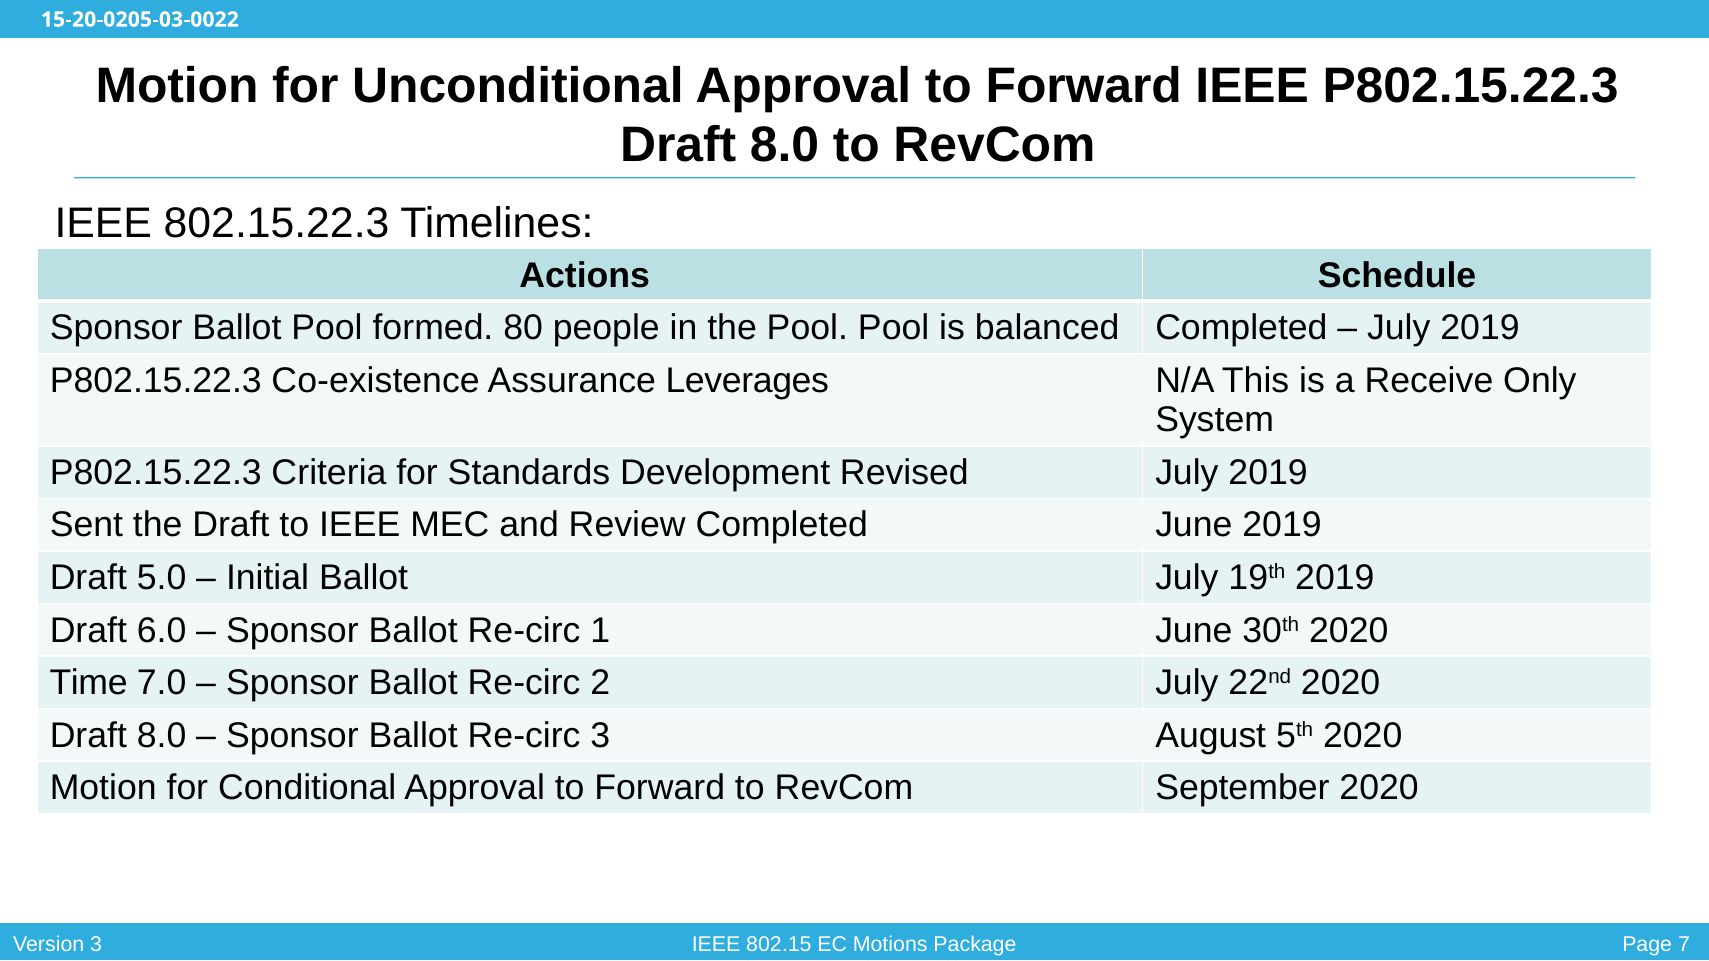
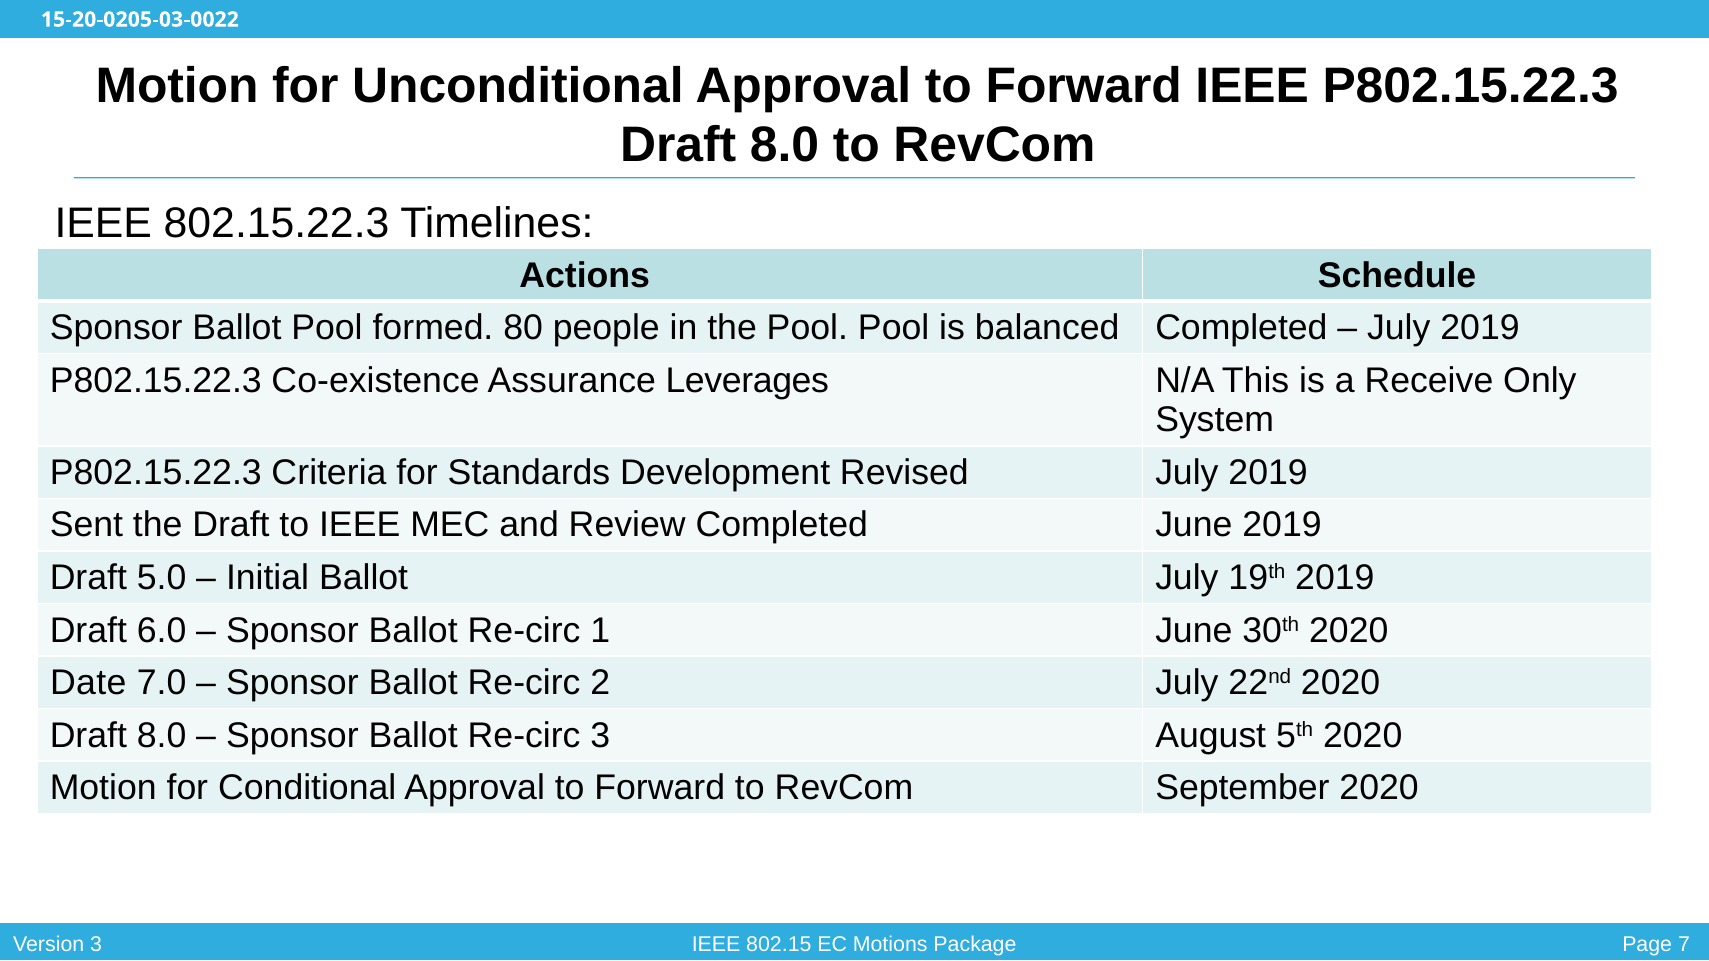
Time: Time -> Date (88, 683)
